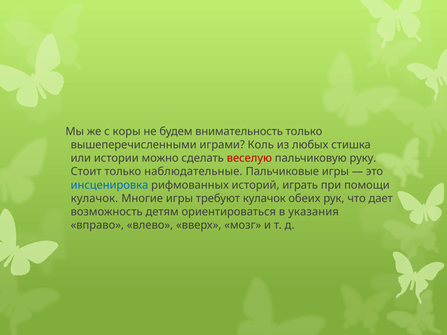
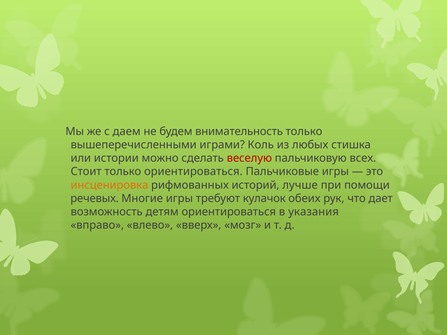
коры: коры -> даем (127, 132)
руку: руку -> всех (363, 158)
только наблюдательные: наблюдательные -> ориентироваться (193, 172)
инсценировка colour: blue -> orange (109, 185)
играть: играть -> лучше (300, 185)
кулачок: кулачок -> речевых (95, 199)
